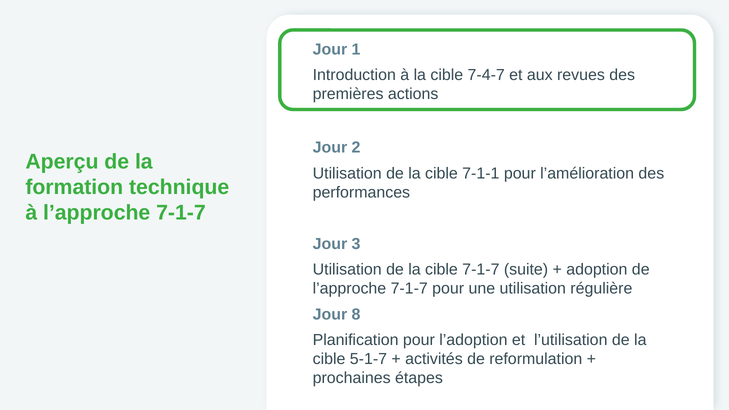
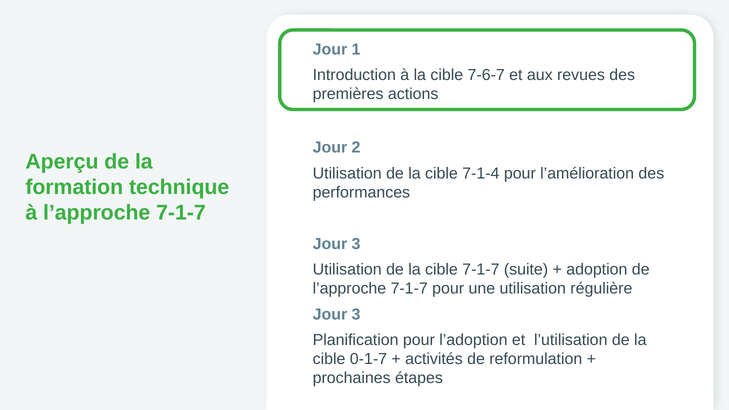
7-4-7: 7-4-7 -> 7-6-7 (486, 75)
7-1-1: 7-1-1 -> 7-1-4 (481, 173)
8: 8 -> 3 (356, 314)
5-1-7: 5-1-7 -> 0-1-7 (368, 359)
